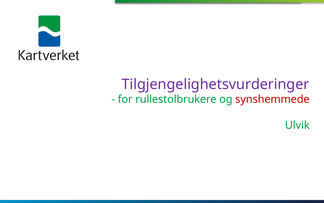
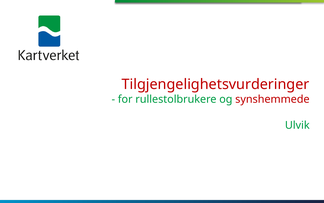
Tilgjengelighetsvurderinger colour: purple -> red (216, 84)
